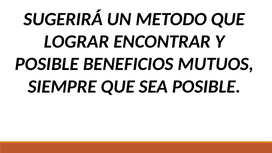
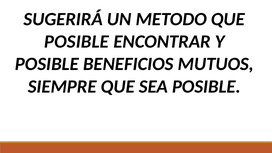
LOGRAR: LOGRAR -> POSIBLE (76, 42)
